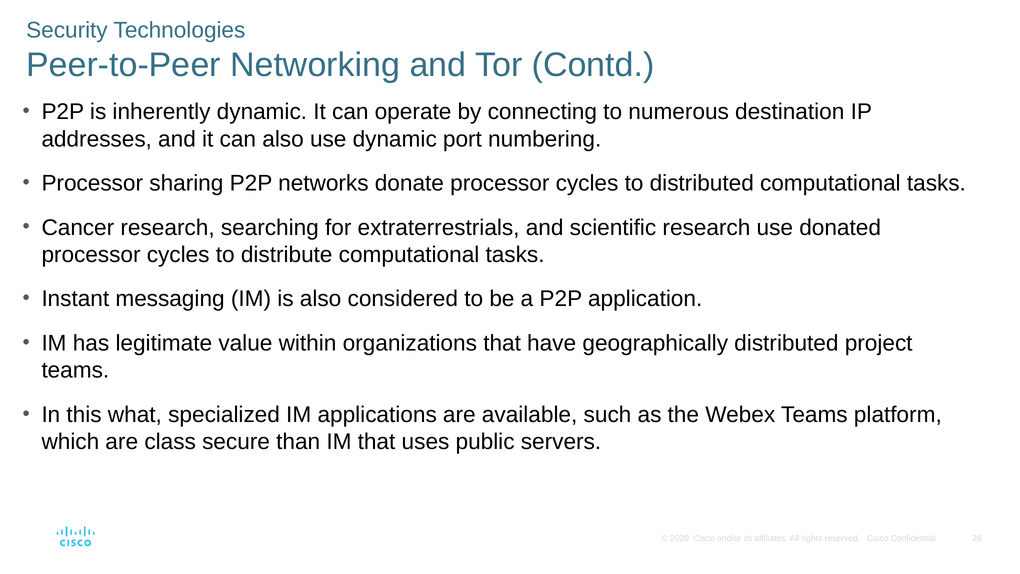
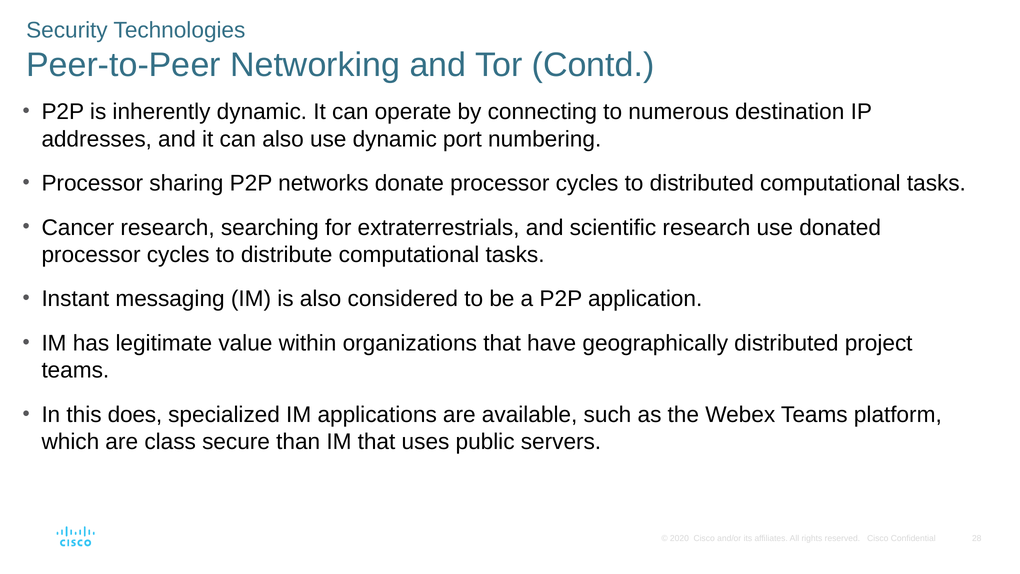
what: what -> does (135, 414)
